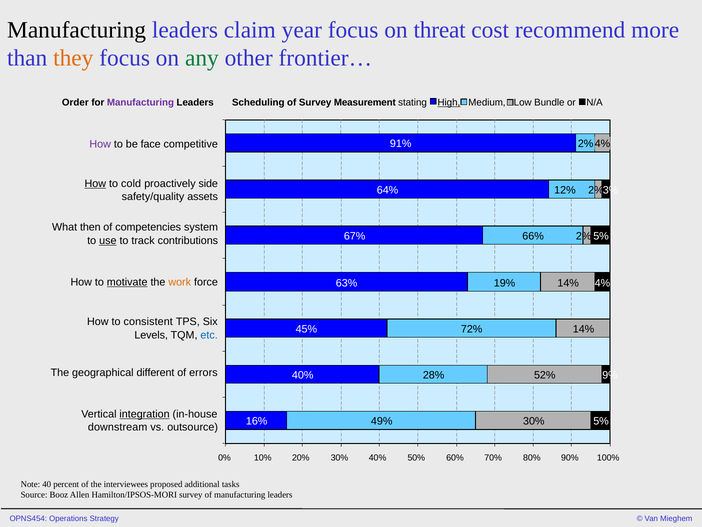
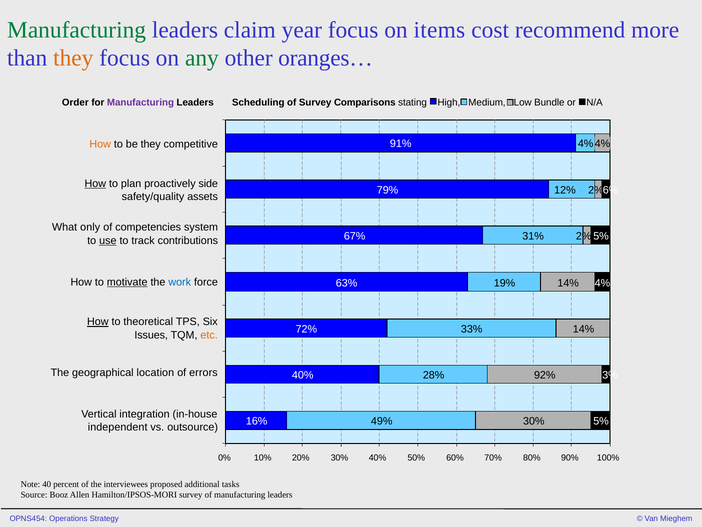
Manufacturing colour: black -> green (77, 30)
threat: threat -> items (439, 30)
frontier…: frontier… -> oranges… (325, 58)
Measurement: Measurement -> Comparisons (365, 103)
High underline: present -> none (449, 103)
2%: 2% -> 4% (586, 144)
How colour: purple -> orange (100, 144)
be face: face -> they (151, 144)
cold: cold -> plan (131, 183)
64%: 64% -> 79% (388, 190)
3%: 3% -> 6% (611, 190)
then: then -> only (90, 227)
66%: 66% -> 31% (533, 236)
work colour: orange -> blue (180, 282)
How underline: none -> present (98, 322)
consistent: consistent -> theoretical (148, 322)
45%: 45% -> 72% (306, 329)
72%: 72% -> 33% (472, 329)
Levels: Levels -> Issues (151, 335)
etc colour: blue -> orange (209, 335)
different: different -> location (155, 373)
52%: 52% -> 92% (545, 375)
9%: 9% -> 3% (610, 375)
integration underline: present -> none (145, 414)
downstream: downstream -> independent (118, 427)
